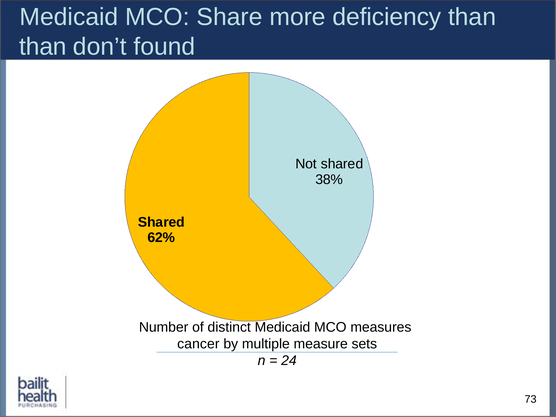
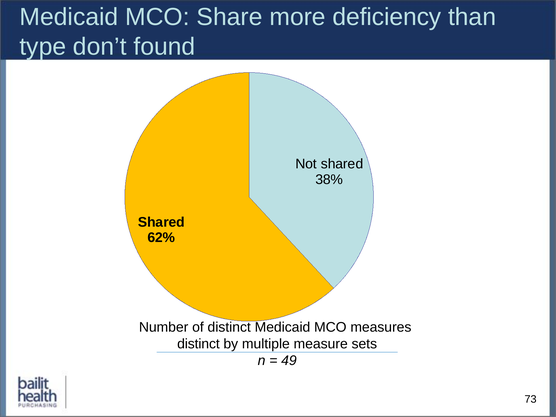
than: than -> type (43, 47)
cancer: cancer -> distinct (198, 344)
24: 24 -> 49 (289, 360)
